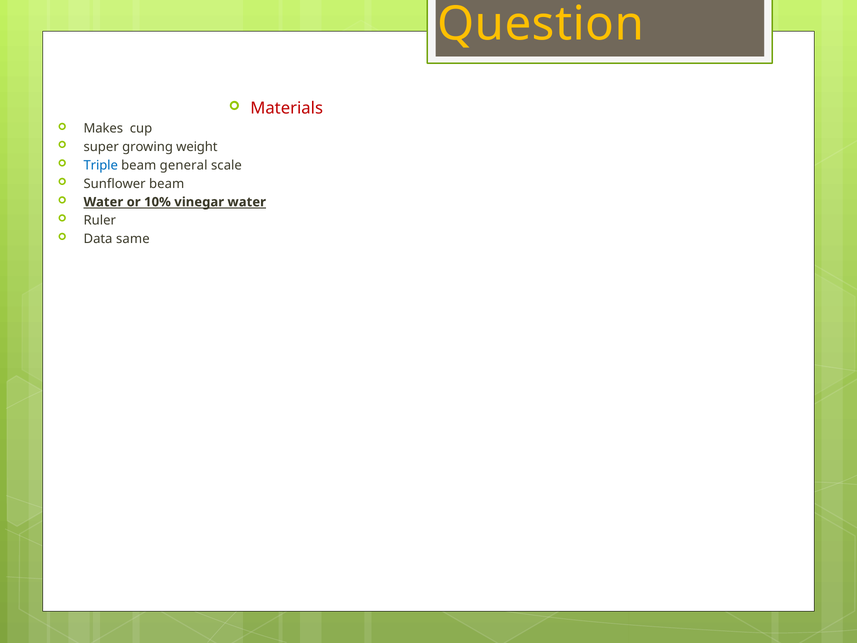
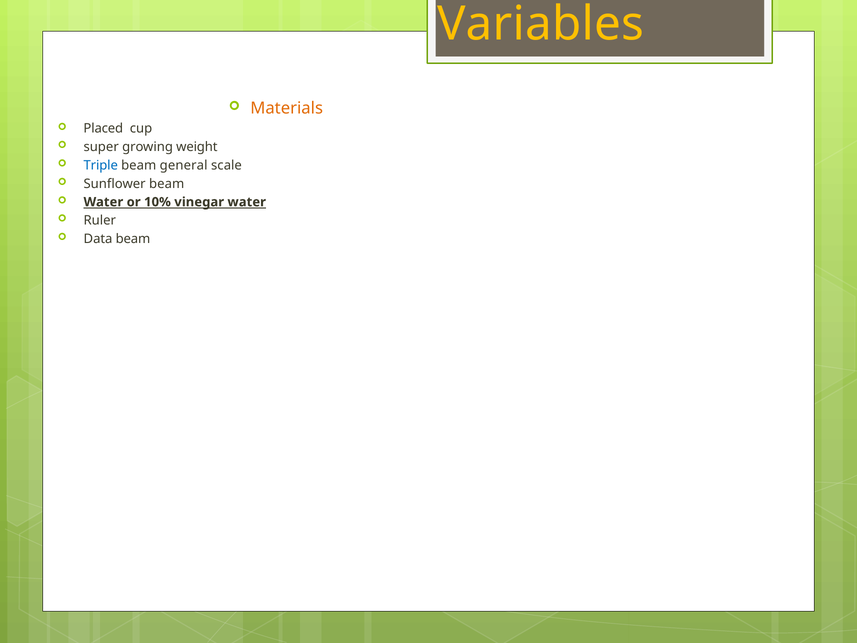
Question: Question -> Variables (541, 24)
Materials colour: red -> orange (287, 108)
Makes: Makes -> Placed (103, 129)
Data same: same -> beam (133, 239)
